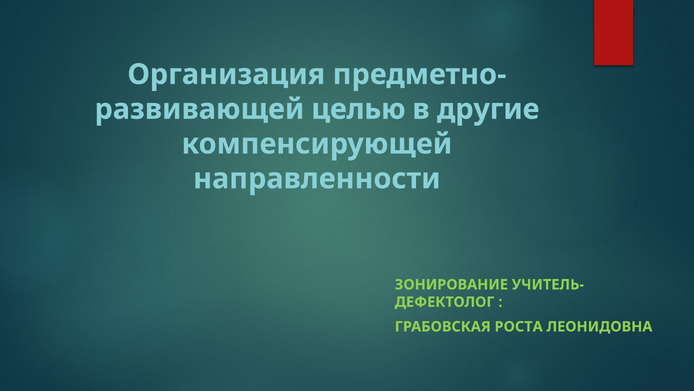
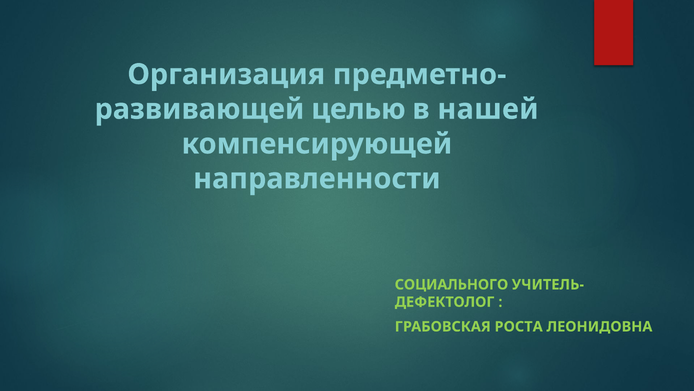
другие: другие -> нашей (488, 109)
ЗОНИРОВАНИЕ: ЗОНИРОВАНИЕ -> СОЦИАЛЬНОГО (451, 284)
